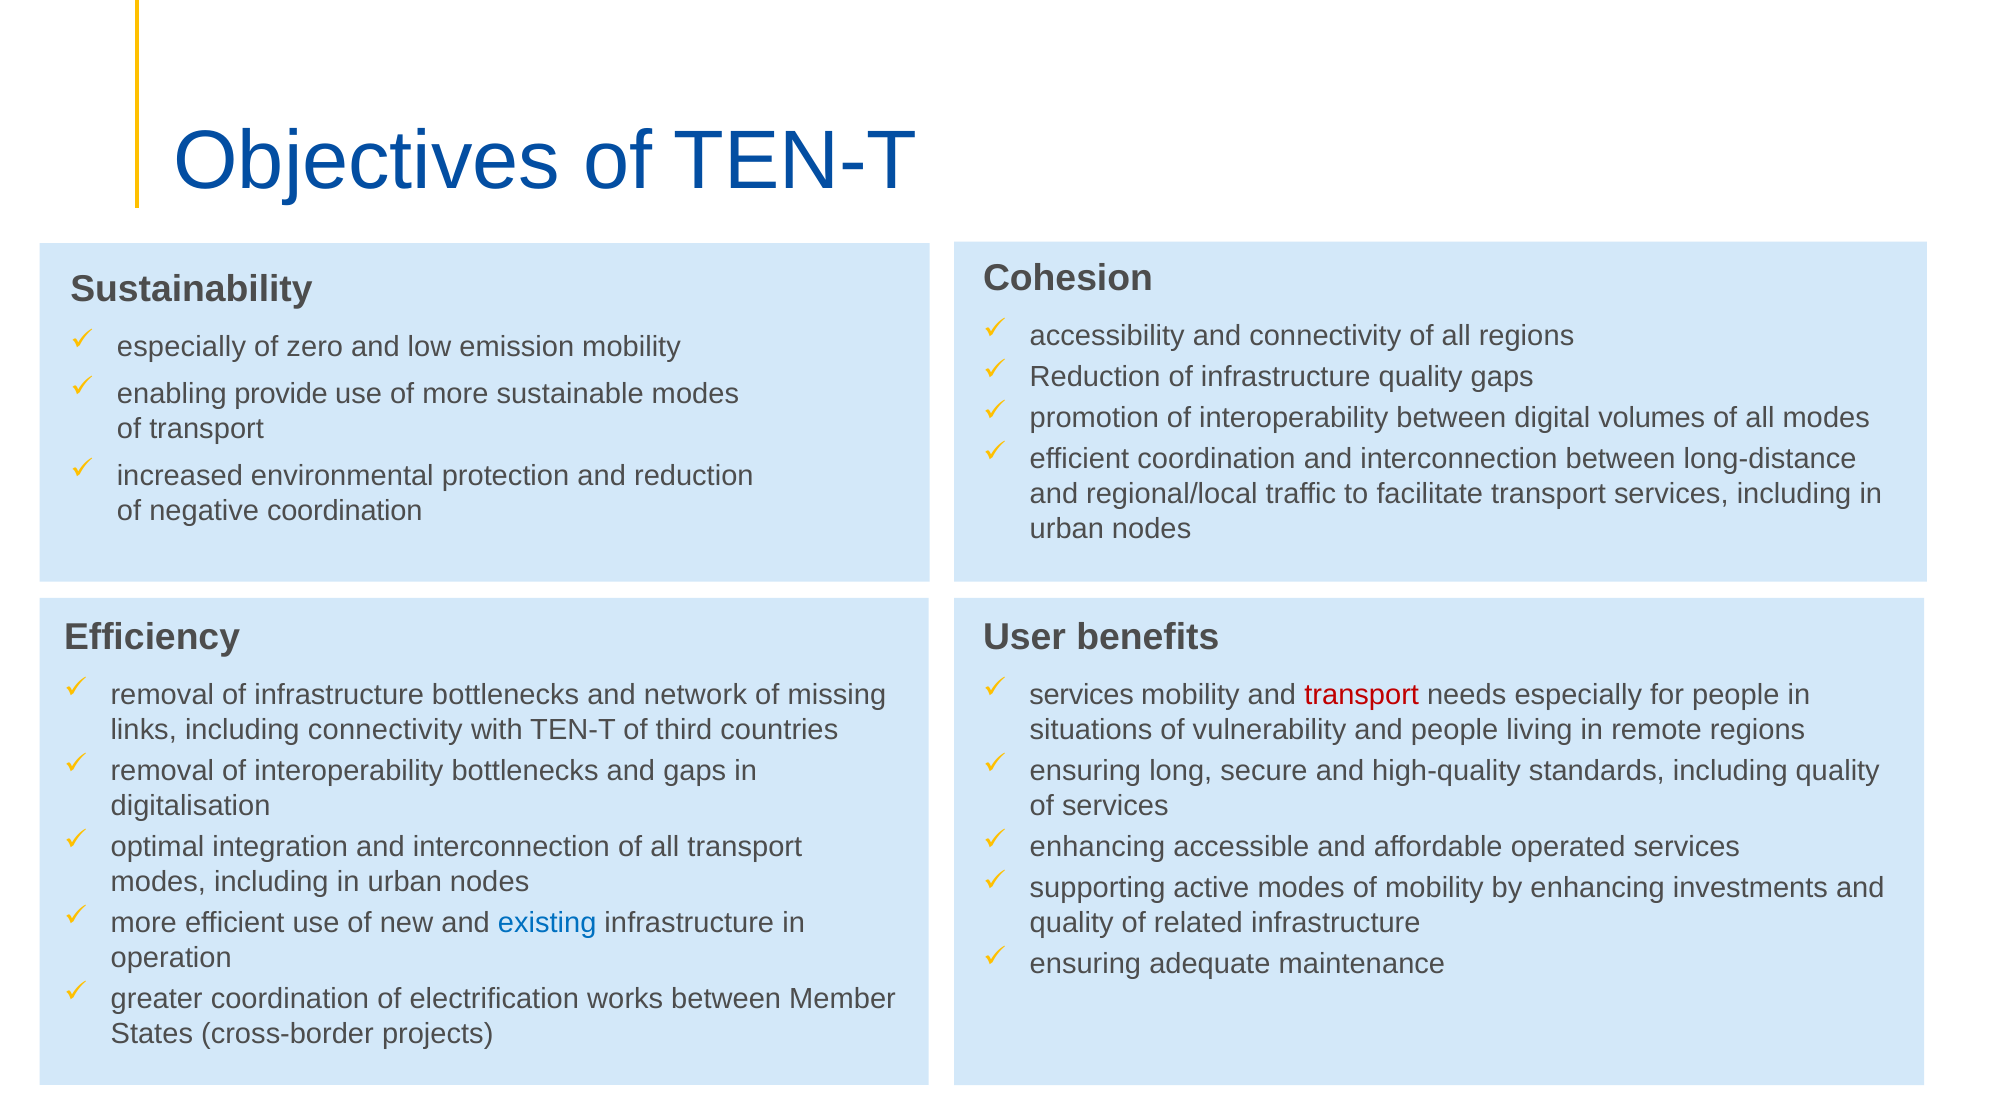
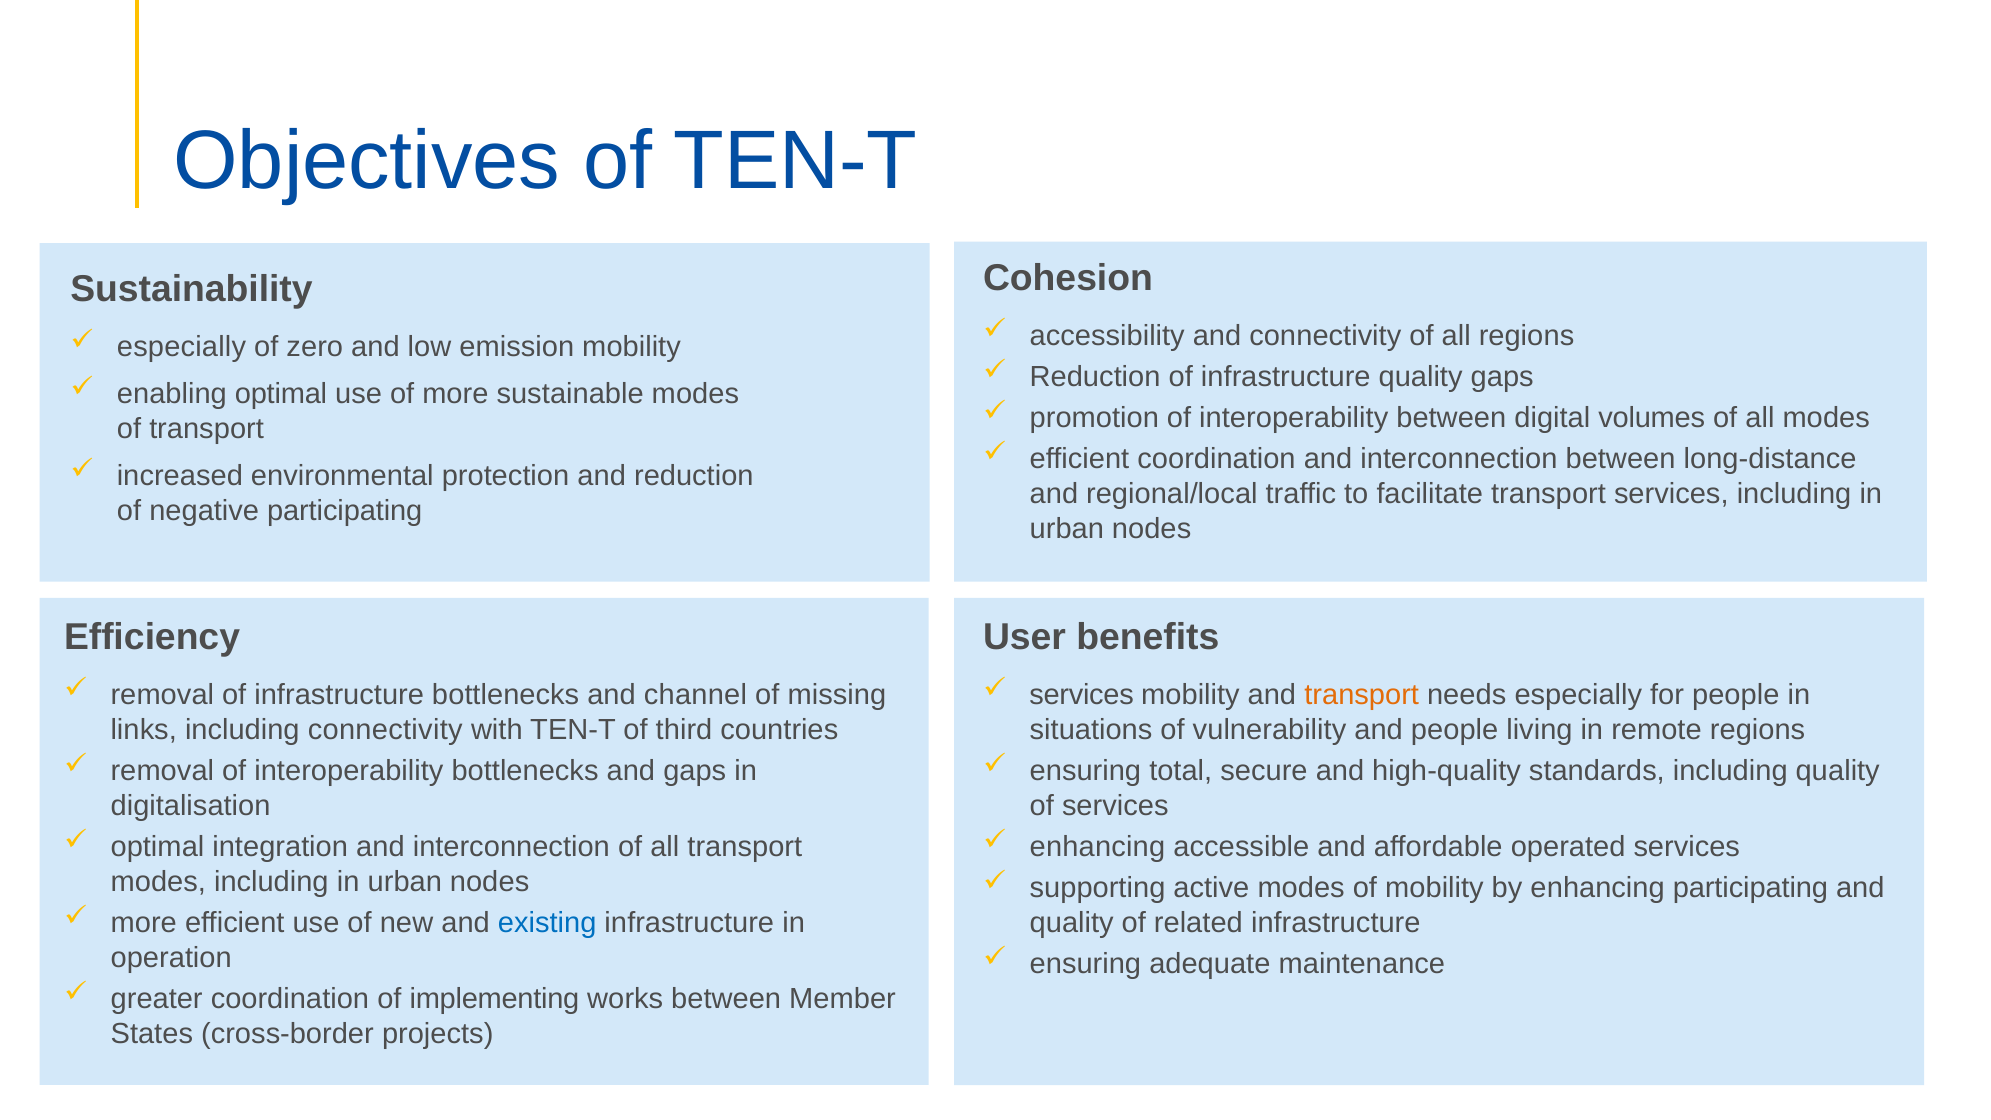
enabling provide: provide -> optimal (281, 394)
negative coordination: coordination -> participating (345, 511)
transport colour: red -> orange (1362, 695)
network: network -> channel (695, 695)
long: long -> total (1181, 771)
enhancing investments: investments -> participating (1750, 888)
electrification: electrification -> implementing (494, 999)
